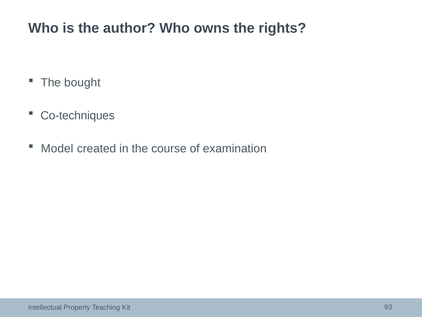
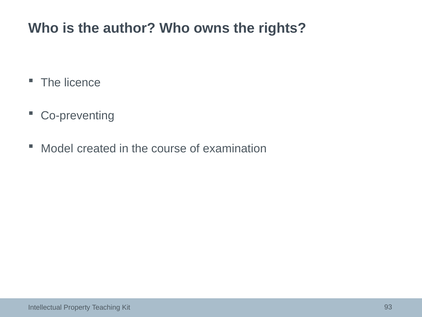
bought: bought -> licence (82, 83)
Co-techniques: Co-techniques -> Co-preventing (78, 115)
